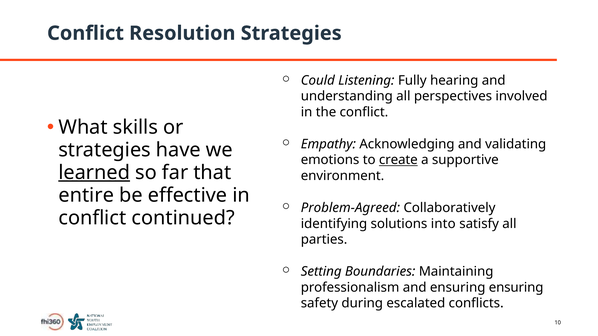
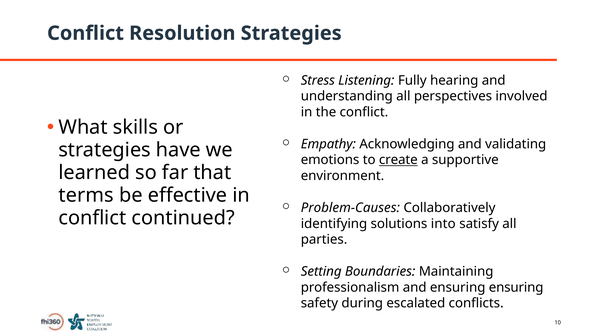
Could: Could -> Stress (318, 80)
learned underline: present -> none (94, 173)
entire: entire -> terms (86, 195)
Problem-Agreed: Problem-Agreed -> Problem-Causes (350, 208)
